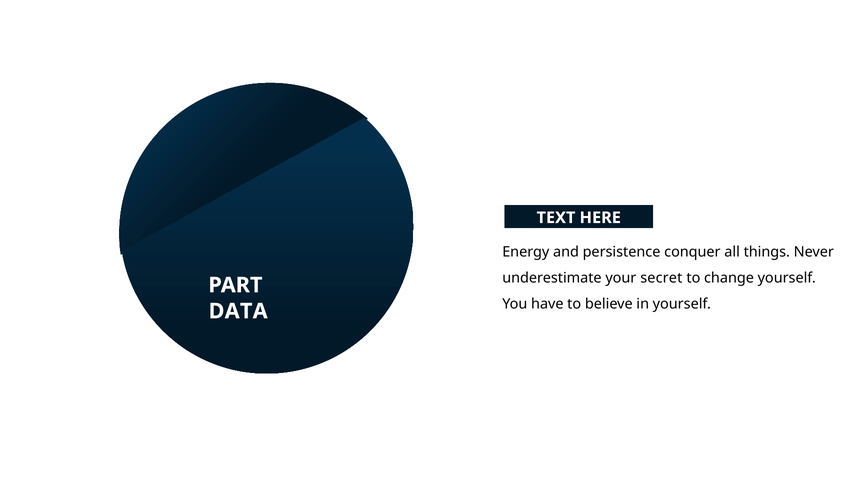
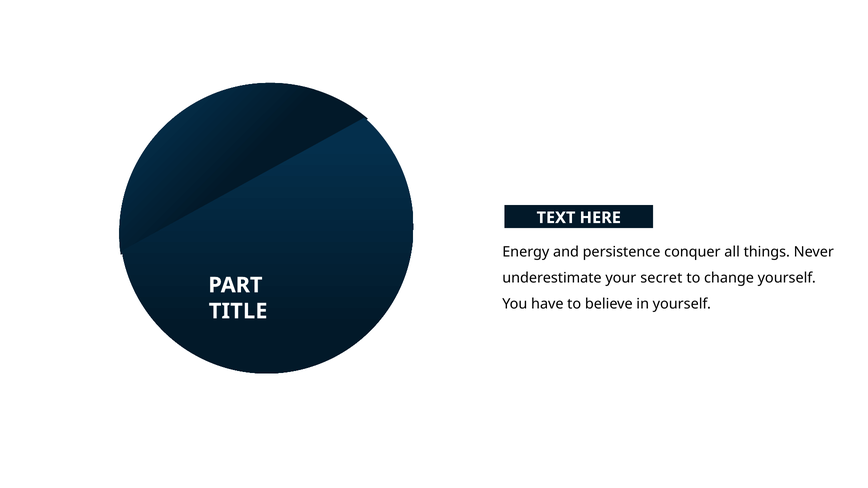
DATA: DATA -> TITLE (238, 311)
